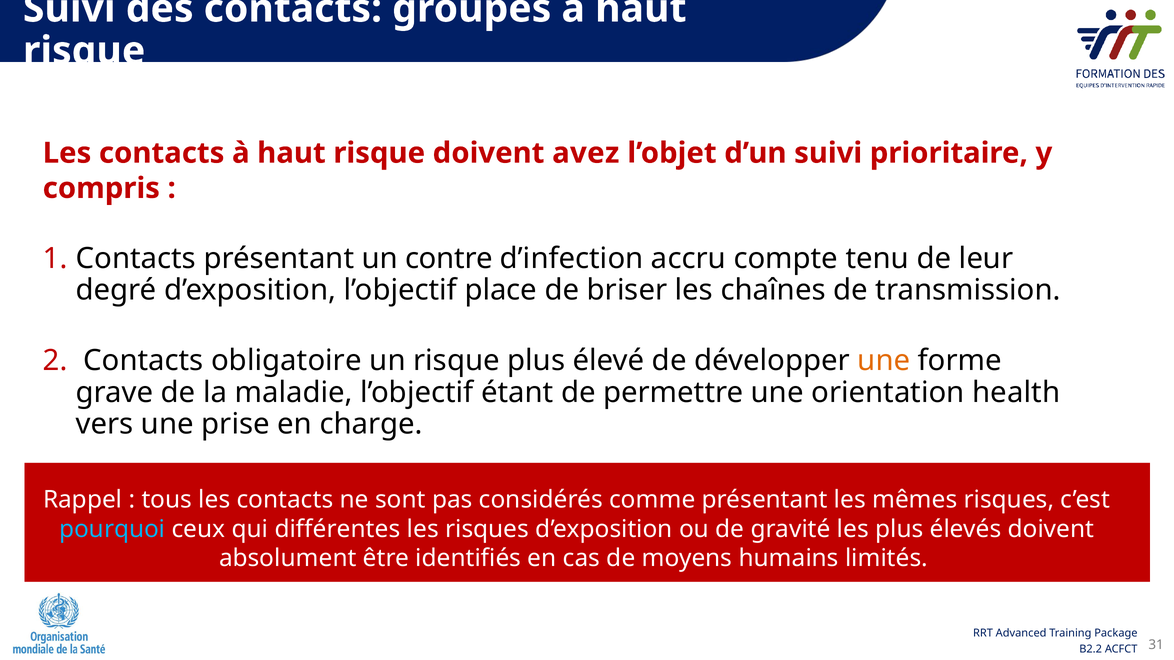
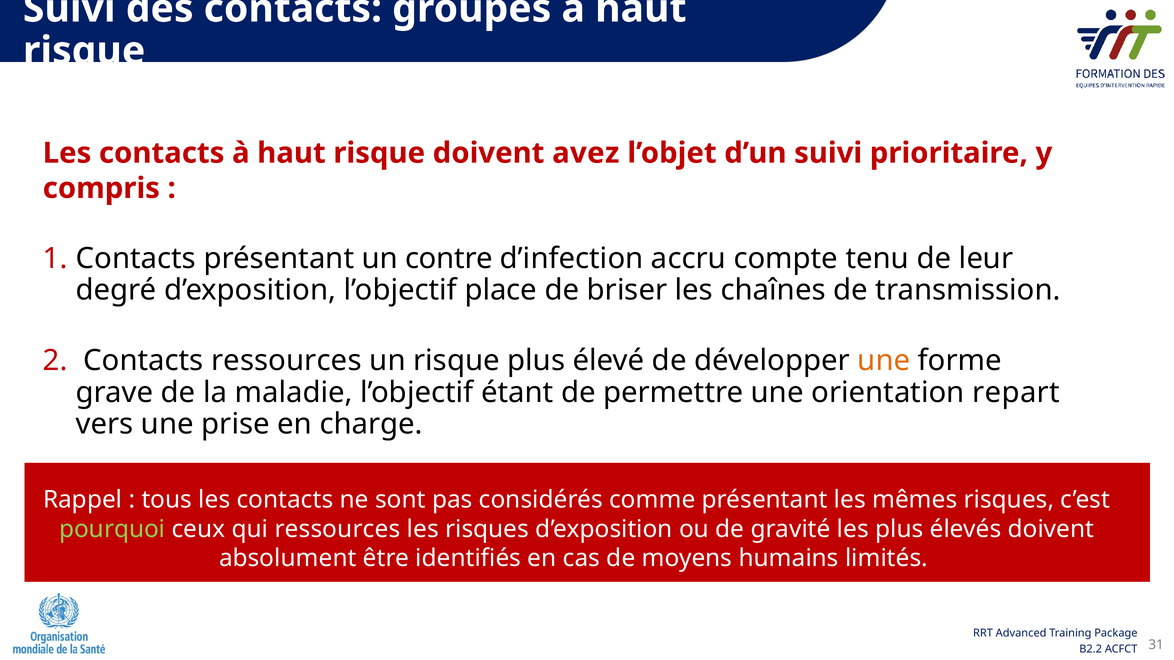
Contacts obligatoire: obligatoire -> ressources (286, 361)
health: health -> repart (1016, 393)
pourquoi colour: light blue -> light green (112, 529)
qui différentes: différentes -> ressources (337, 529)
